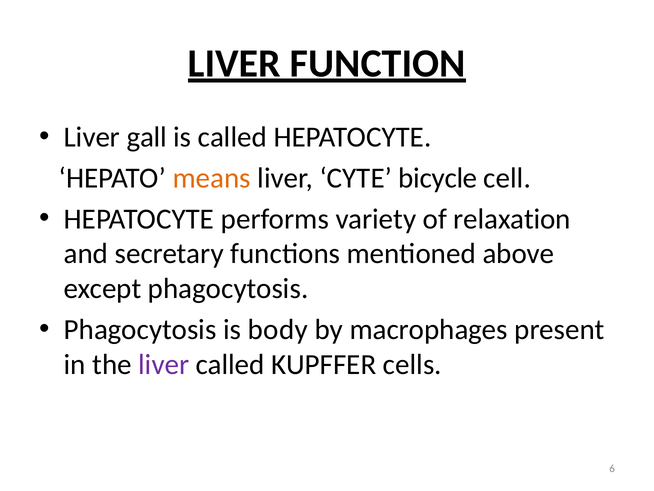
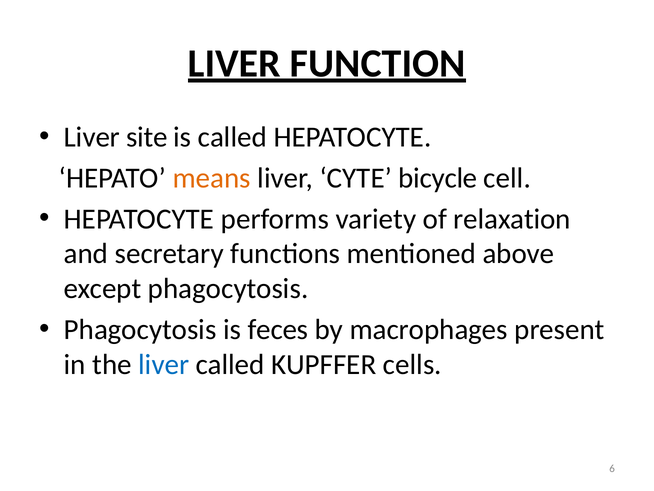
gall: gall -> site (147, 137)
body: body -> feces (278, 329)
liver colour: purple -> blue (164, 364)
